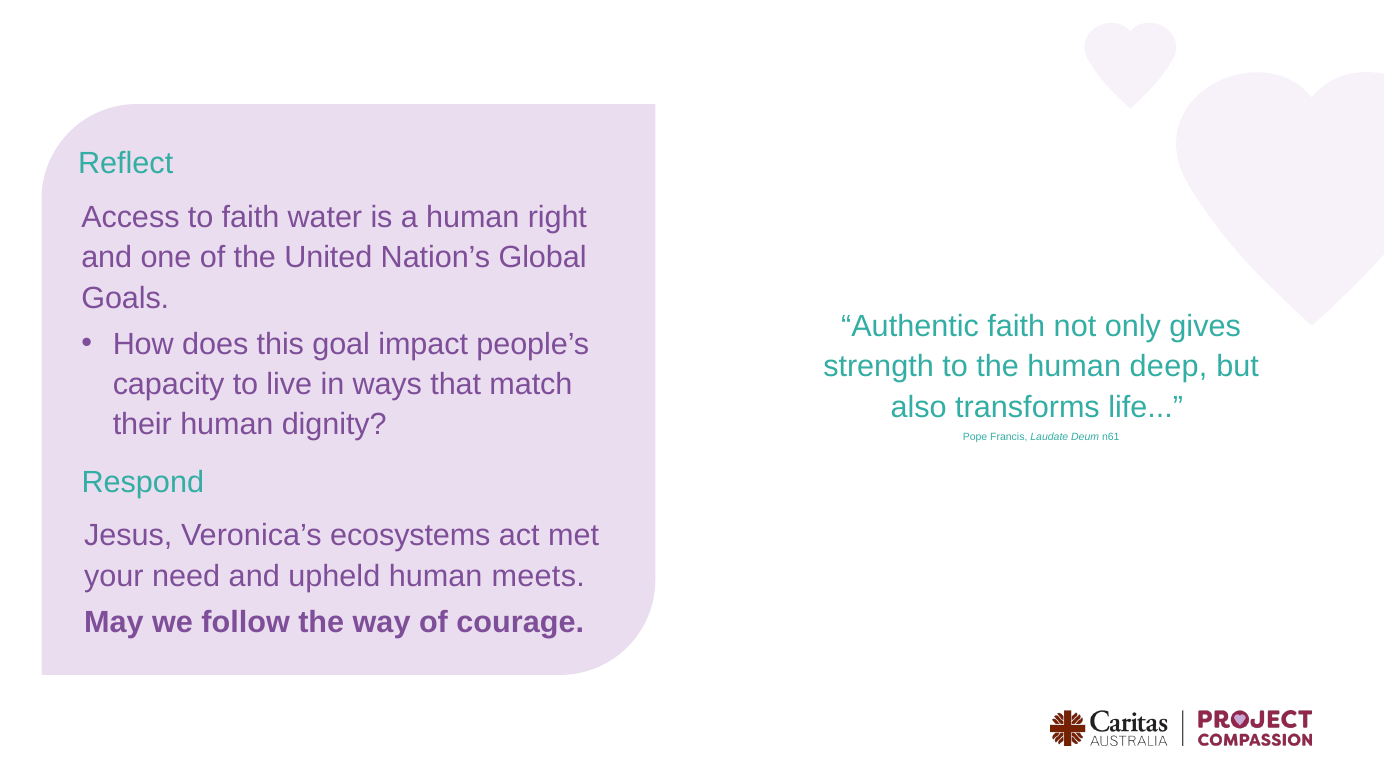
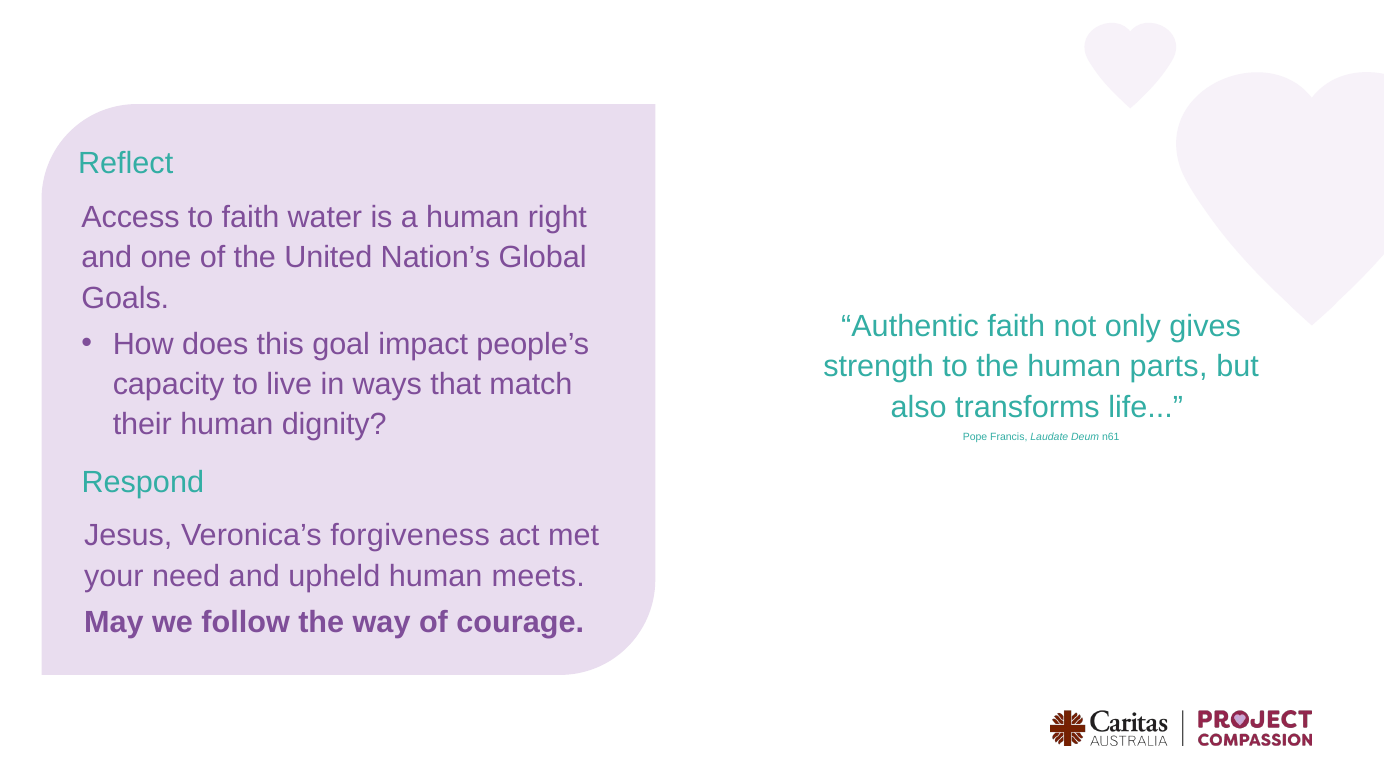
deep: deep -> parts (1169, 367)
ecosystems: ecosystems -> forgiveness (410, 535)
